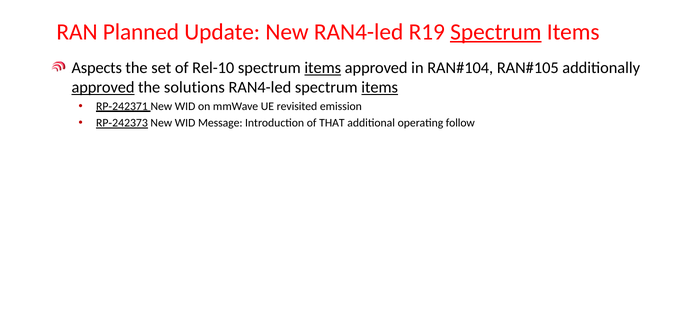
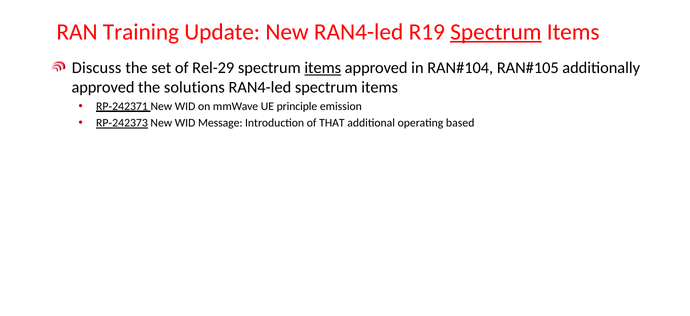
Planned: Planned -> Training (141, 32)
Aspects: Aspects -> Discuss (97, 68)
Rel-10: Rel-10 -> Rel-29 (213, 68)
approved underline: present -> none (103, 87)
items underline: present -> none (380, 87)
revisited: revisited -> principle (297, 106)
follow: follow -> based (460, 123)
